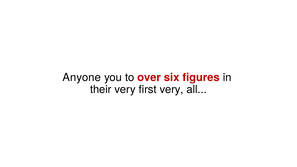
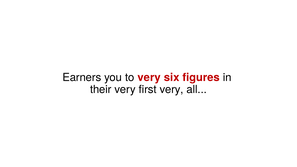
Anyone: Anyone -> Earners (82, 77)
to over: over -> very (149, 77)
